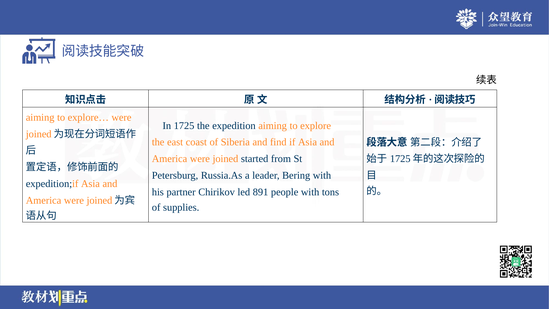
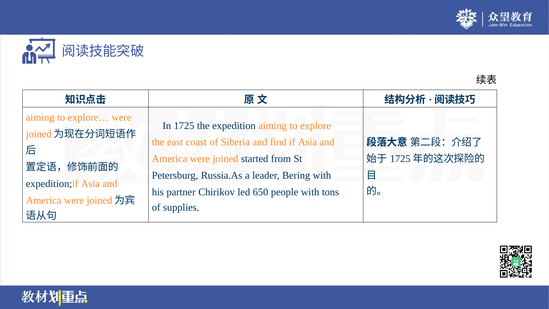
891: 891 -> 650 (261, 192)
